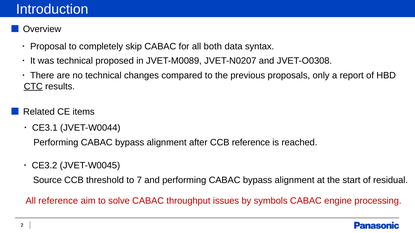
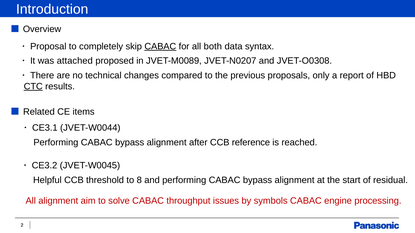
CABAC underline: none -> present (160, 46)
was technical: technical -> attached (75, 61)
Source: Source -> Helpful (47, 180)
7: 7 -> 8 (139, 180)
All reference: reference -> alignment (58, 201)
